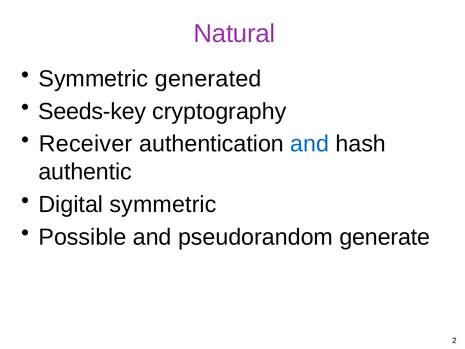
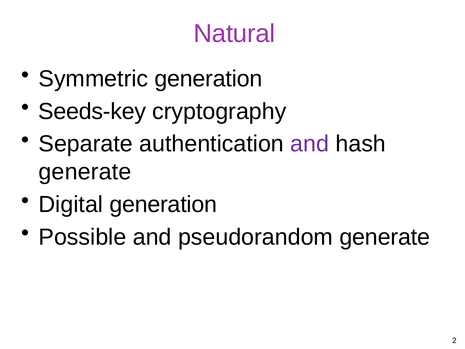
Symmetric generated: generated -> generation (208, 79)
Receiver: Receiver -> Separate (86, 144)
and colour: blue -> purple (310, 144)
authentic: authentic -> generate (85, 172)
Digital symmetric: symmetric -> generation (163, 204)
